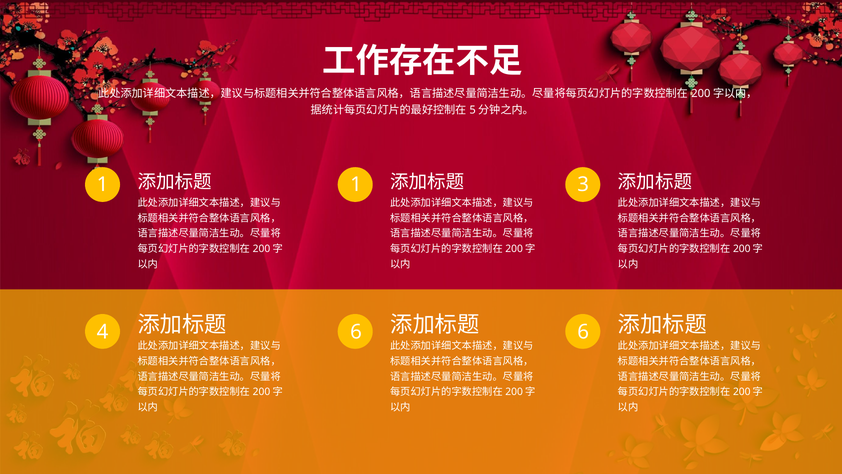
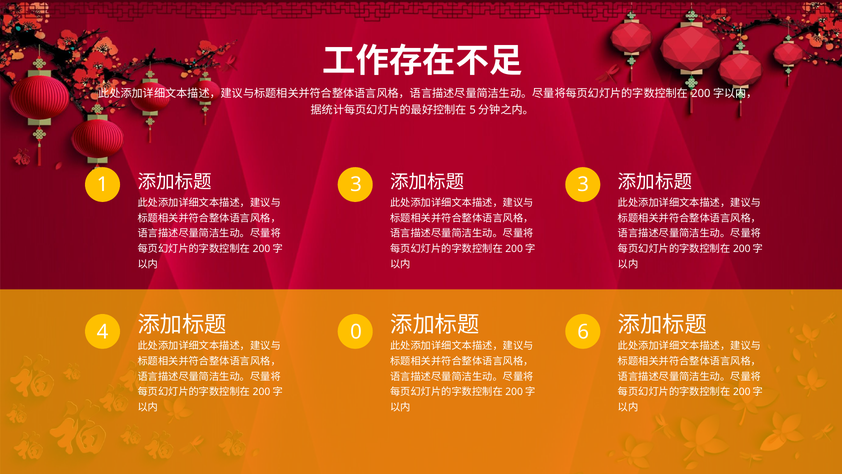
1 1: 1 -> 3 (356, 184)
4 6: 6 -> 0 (356, 332)
